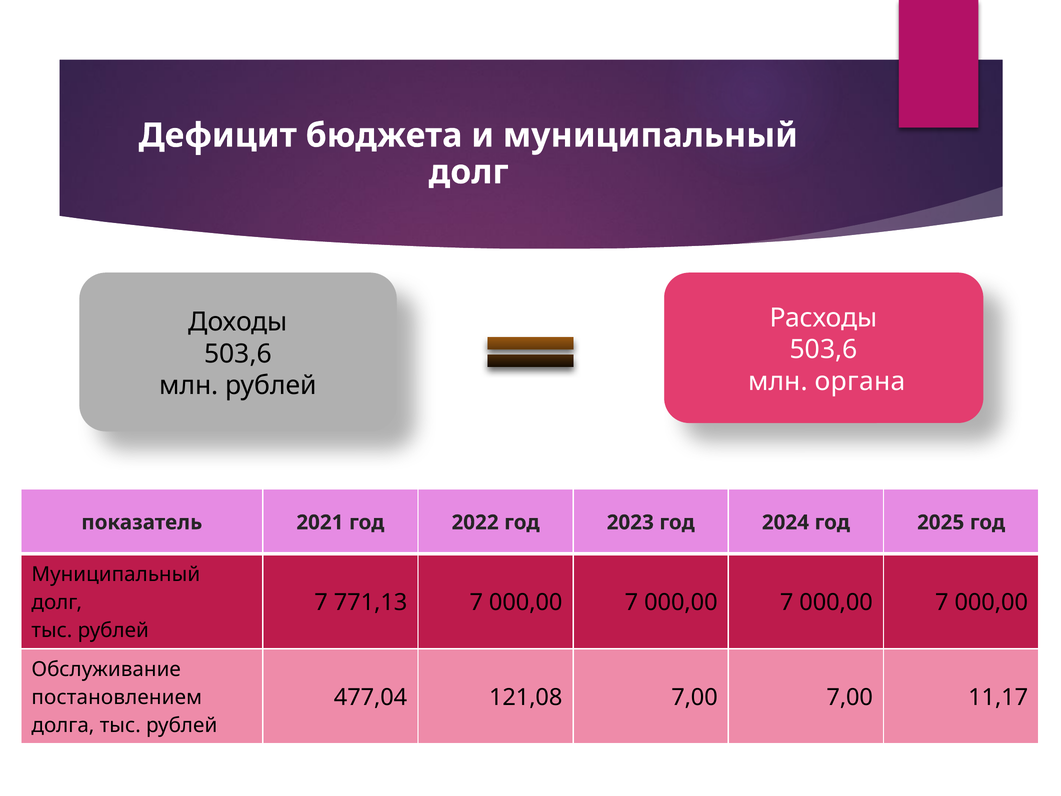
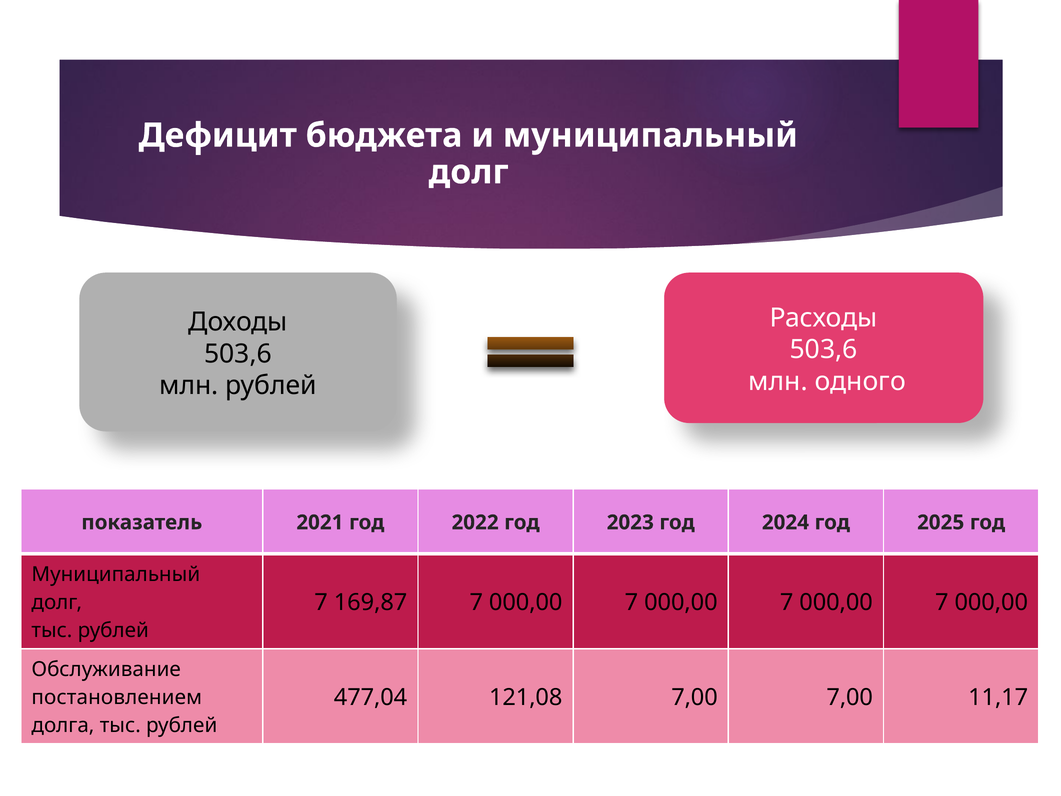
органа: органа -> одного (860, 381)
771,13: 771,13 -> 169,87 (371, 602)
